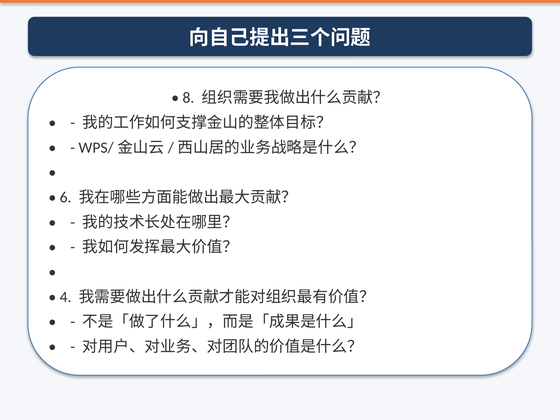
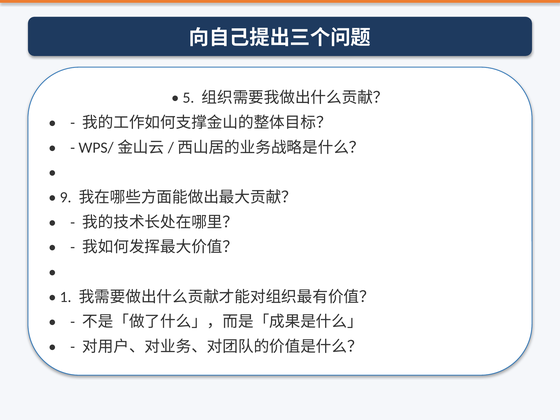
8: 8 -> 5 (188, 98)
6: 6 -> 9 (66, 197)
4: 4 -> 1 (66, 297)
